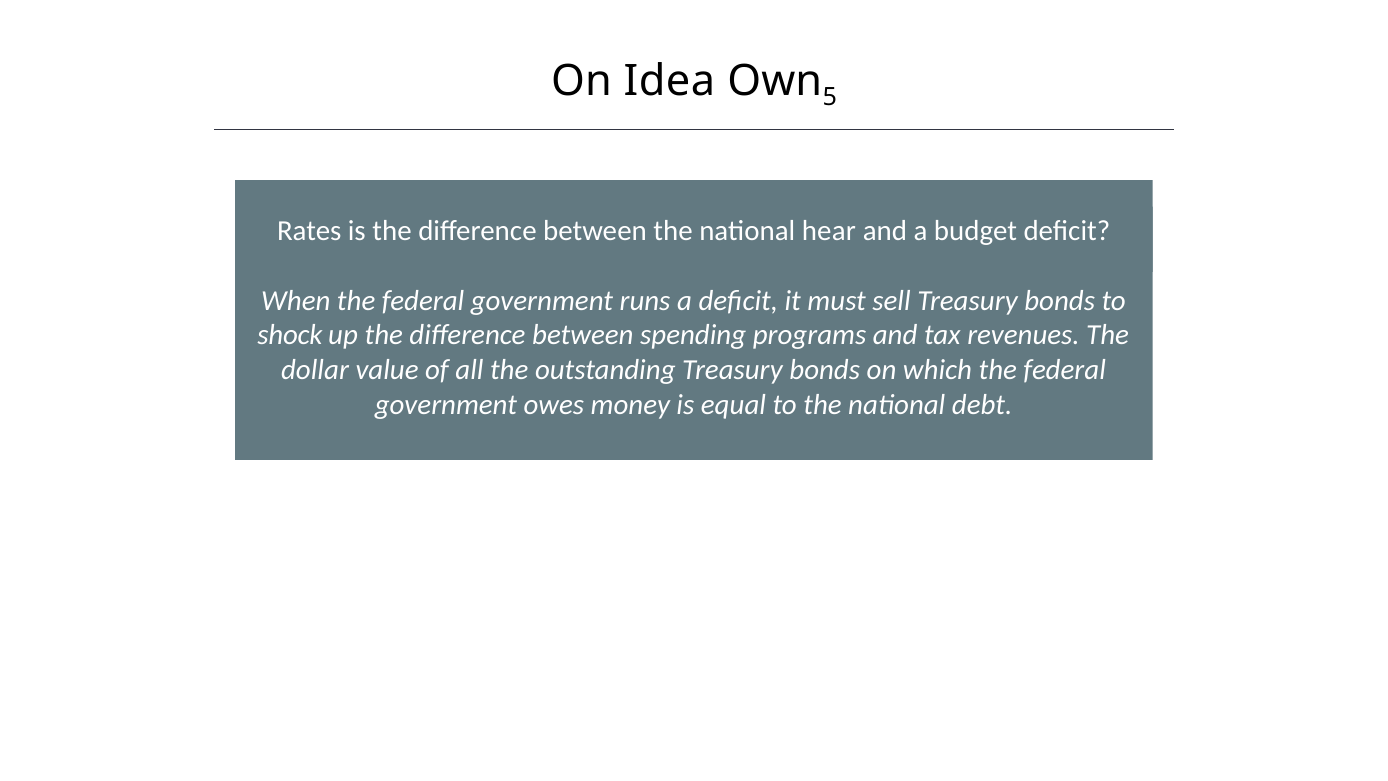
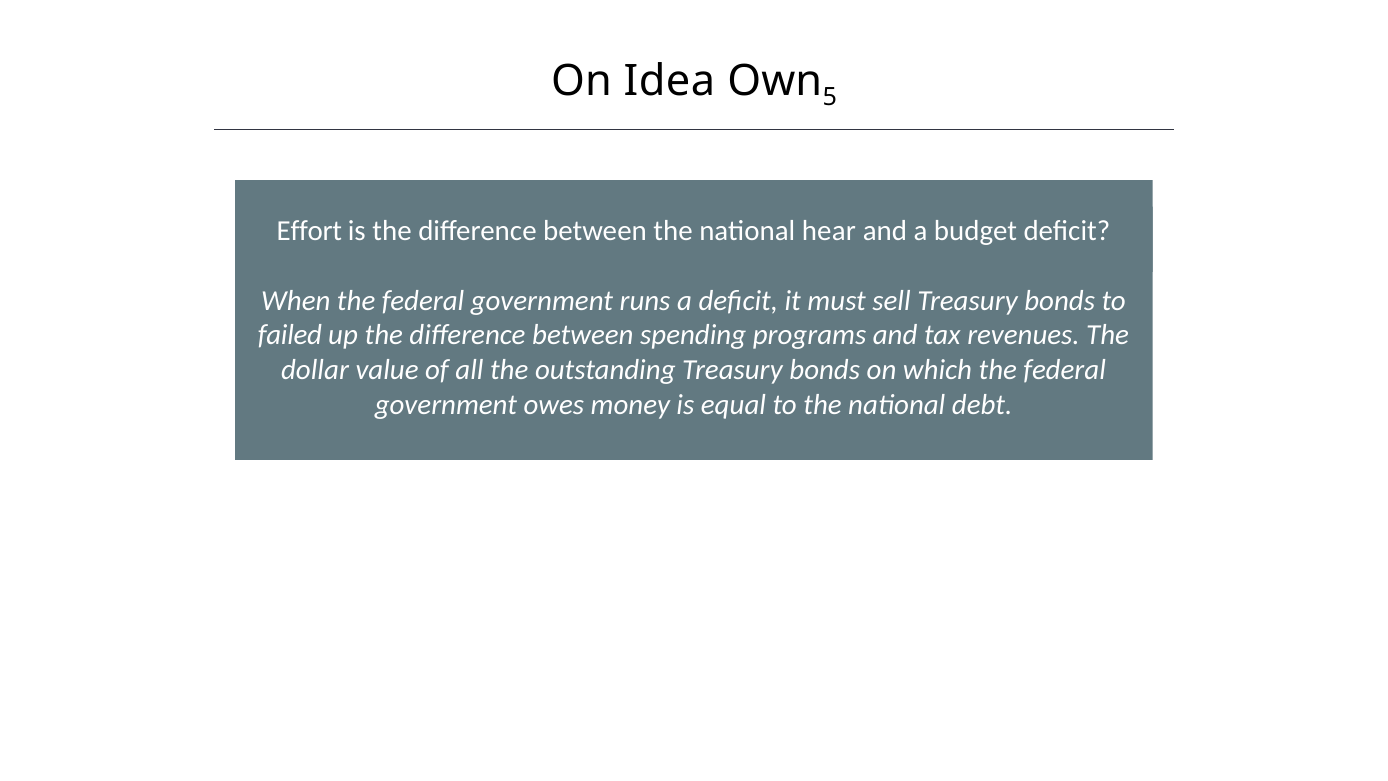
Rates: Rates -> Effort (309, 231)
shock: shock -> failed (290, 335)
